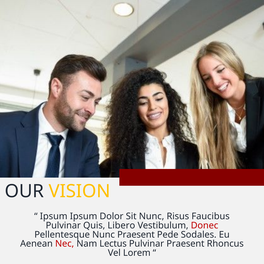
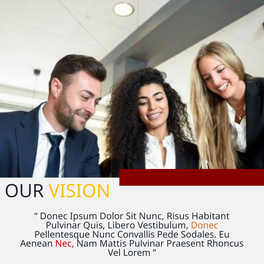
Ipsum: Ipsum -> Donec (54, 216)
Faucibus: Faucibus -> Habitant (211, 216)
Donec colour: red -> orange (205, 225)
Nunc Praesent: Praesent -> Convallis (136, 235)
Lectus: Lectus -> Mattis (113, 244)
